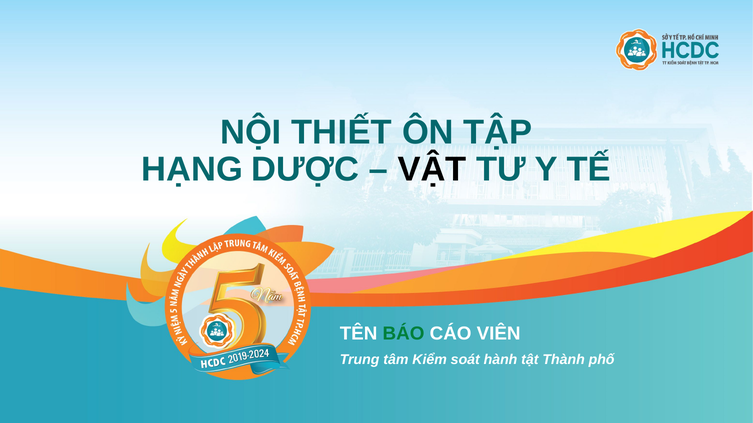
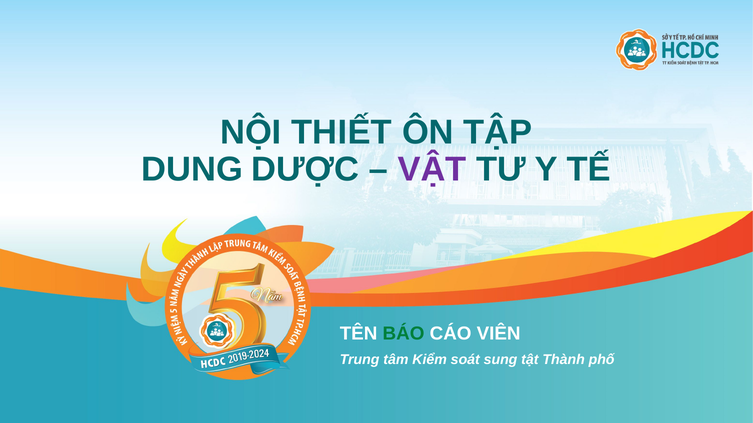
HẠNG: HẠNG -> DUNG (192, 170)
VẬT colour: black -> purple (432, 170)
hành: hành -> sung (501, 360)
